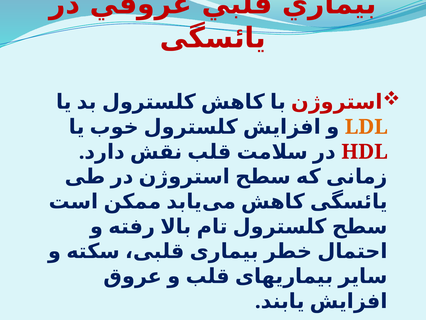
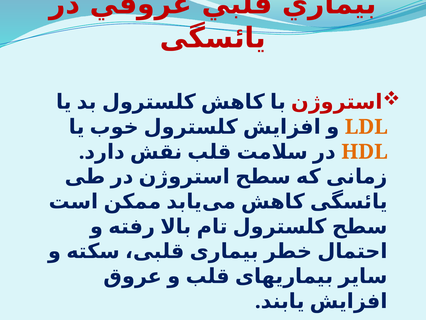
HDL colour: red -> orange (364, 152)
